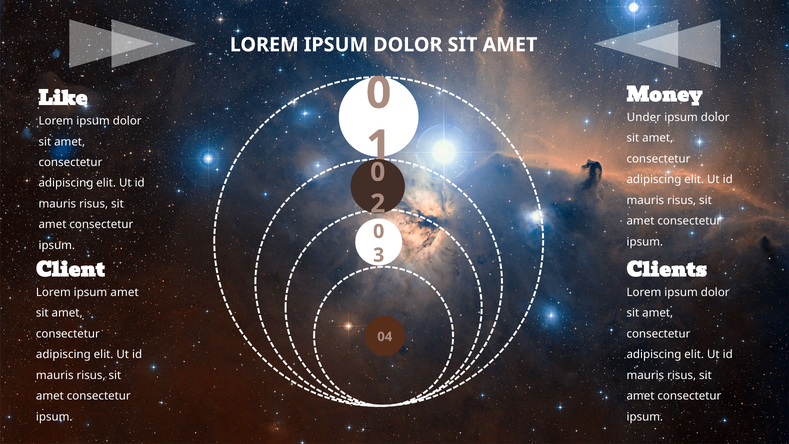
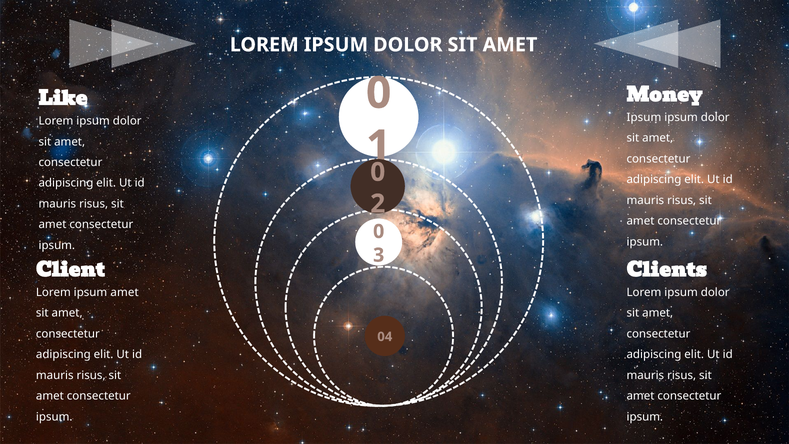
Under: Under -> Ipsum (644, 117)
